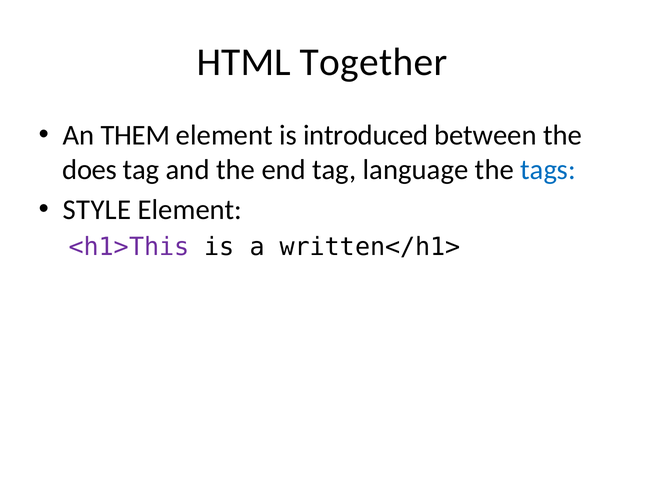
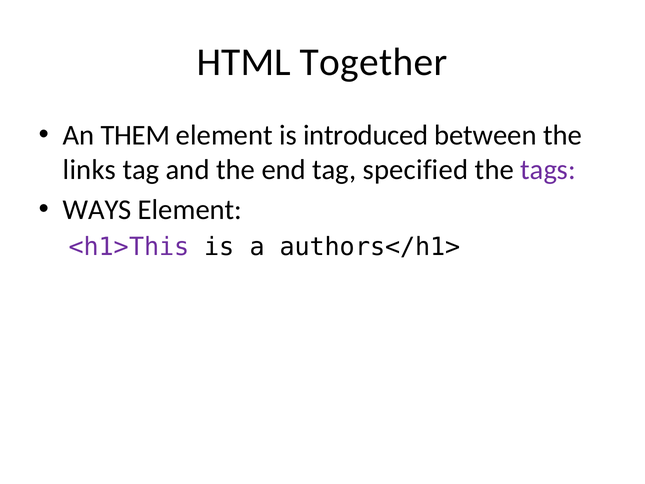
does: does -> links (89, 170)
language: language -> specified (416, 170)
tags colour: blue -> purple (548, 170)
STYLE: STYLE -> WAYS (97, 210)
written</h1>: written</h1> -> authors</h1> (370, 247)
